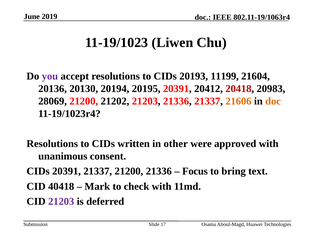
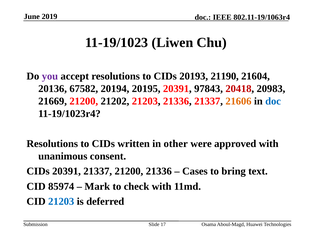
11199: 11199 -> 21190 (225, 76)
20130: 20130 -> 67582 (84, 89)
20412: 20412 -> 97843 (209, 89)
28069: 28069 -> 21669 (53, 101)
doc colour: orange -> blue (273, 101)
Focus: Focus -> Cases (195, 171)
40418: 40418 -> 85974 (61, 186)
21203 colour: purple -> blue (61, 201)
